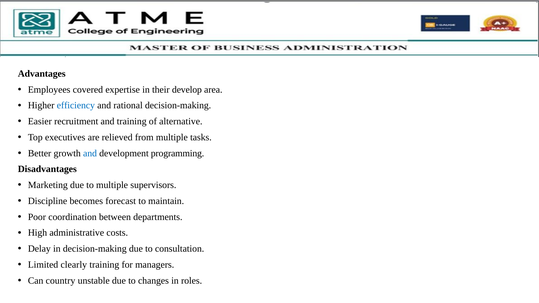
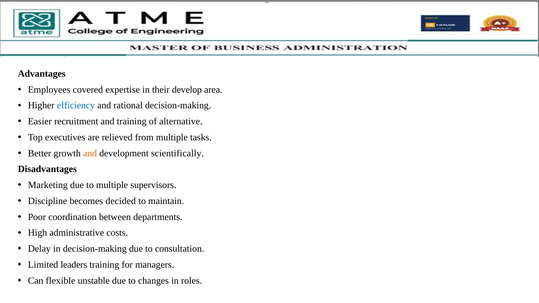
and colour: blue -> orange (90, 153)
programming: programming -> scientifically (177, 153)
forecast: forecast -> decided (121, 201)
clearly: clearly -> leaders (74, 265)
country: country -> flexible (61, 281)
